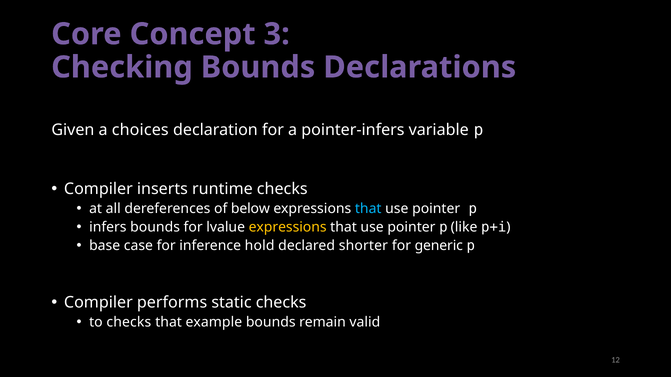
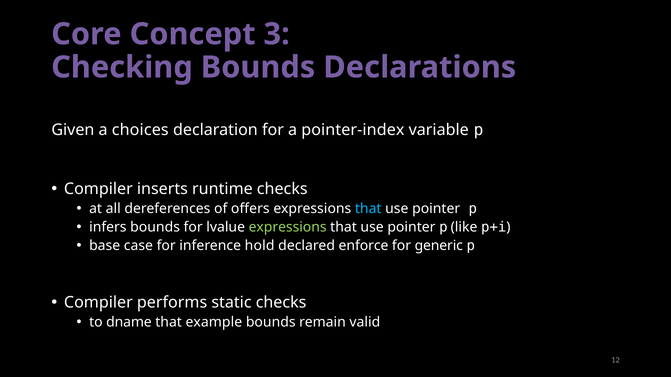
pointer-infers: pointer-infers -> pointer-index (353, 130)
below: below -> offers (250, 209)
expressions colour: yellow -> light green (288, 228)
shorter: shorter -> enforce (364, 246)
to checks: checks -> dname (129, 323)
